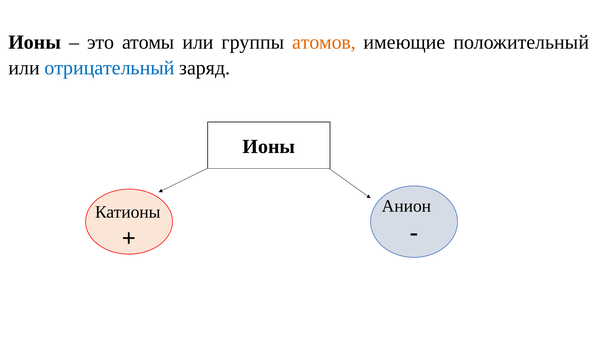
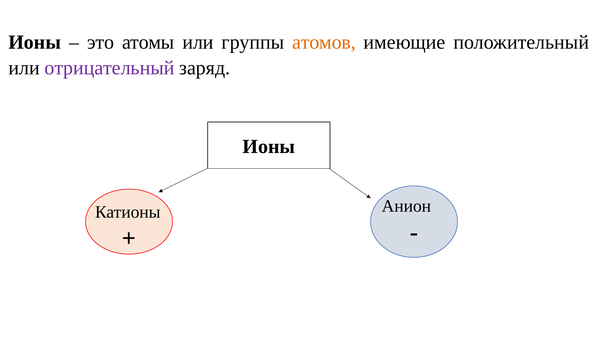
отрицательный colour: blue -> purple (109, 68)
